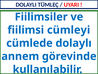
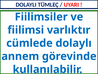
cümleyi: cümleyi -> varlıktır (69, 30)
